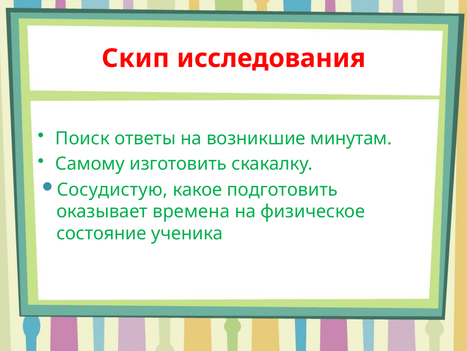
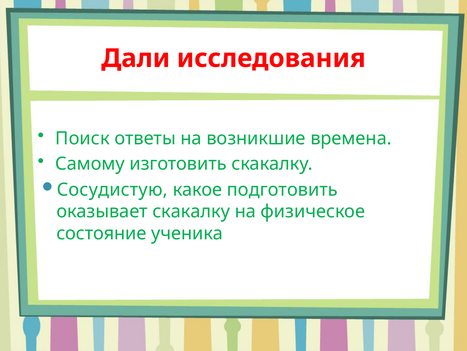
Скип: Скип -> Дали (136, 58)
минутам: минутам -> времена (351, 138)
оказывает времена: времена -> скакалку (191, 211)
